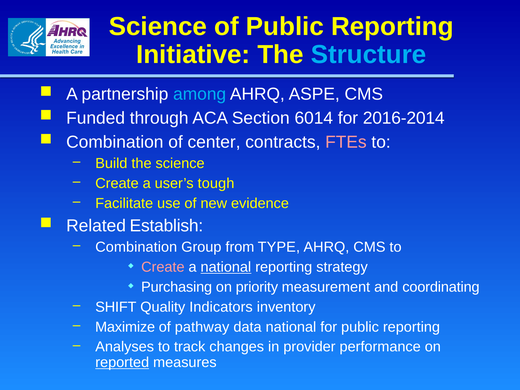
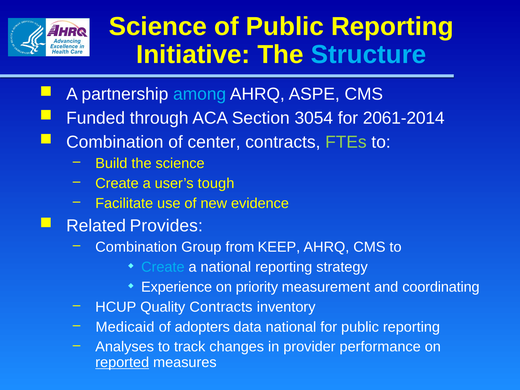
6014: 6014 -> 3054 (314, 118)
2016-2014: 2016-2014 -> 2061-2014 (404, 118)
FTEs colour: pink -> light green (346, 142)
Establish: Establish -> Provides (166, 226)
TYPE: TYPE -> KEEP (279, 247)
Create colour: pink -> light blue (163, 267)
national underline: present -> none (226, 267)
Purchasing: Purchasing -> Experience (177, 287)
SHIFT: SHIFT -> HCUP (116, 307)
Quality Indicators: Indicators -> Contracts (221, 307)
Maximize: Maximize -> Medicaid (125, 327)
pathway: pathway -> adopters (202, 327)
